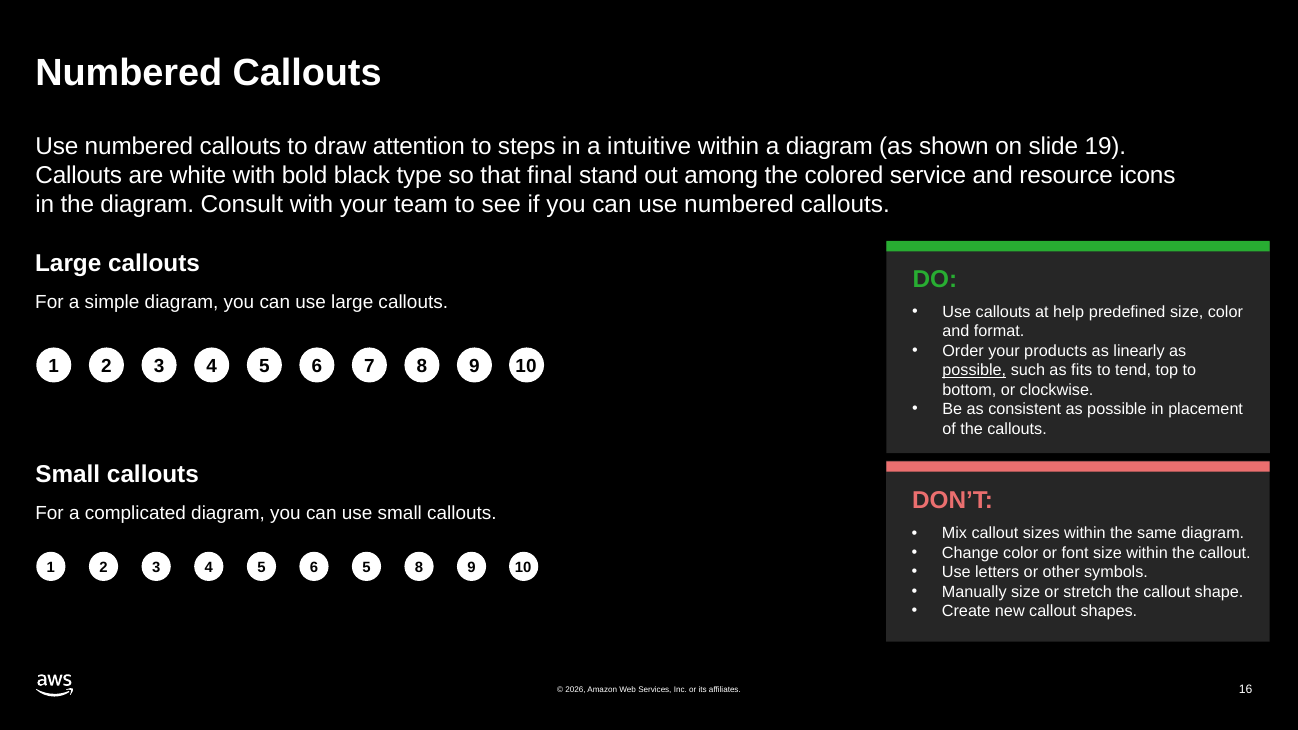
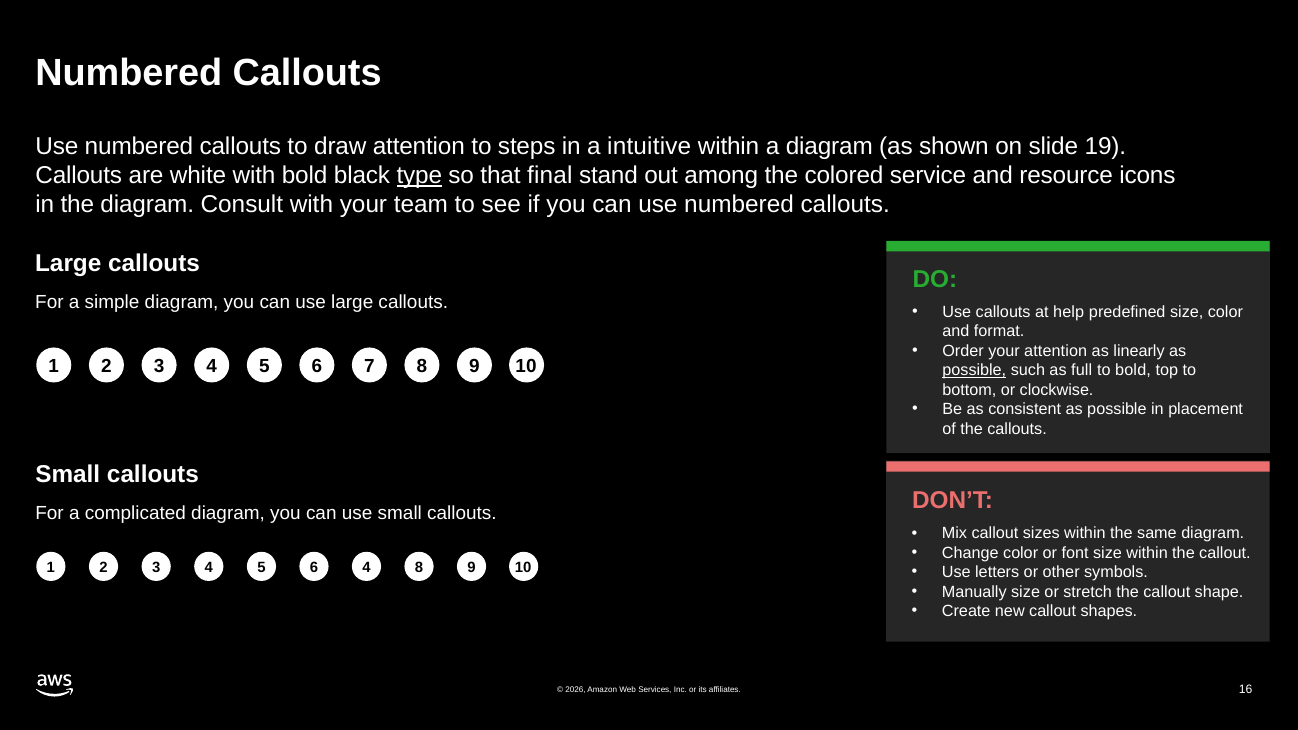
type underline: none -> present (419, 176)
your products: products -> attention (1056, 351)
fits: fits -> full (1082, 371)
to tend: tend -> bold (1133, 371)
6 5: 5 -> 4 (366, 567)
